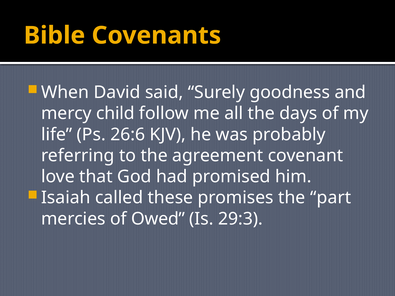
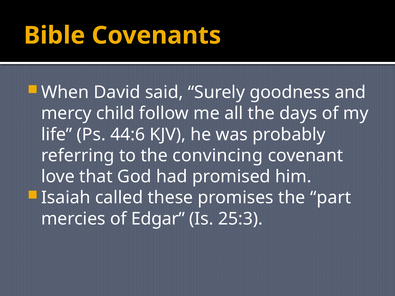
26:6: 26:6 -> 44:6 (128, 135)
agreement: agreement -> convincing (218, 156)
Owed: Owed -> Edgar (158, 219)
29:3: 29:3 -> 25:3 (240, 219)
